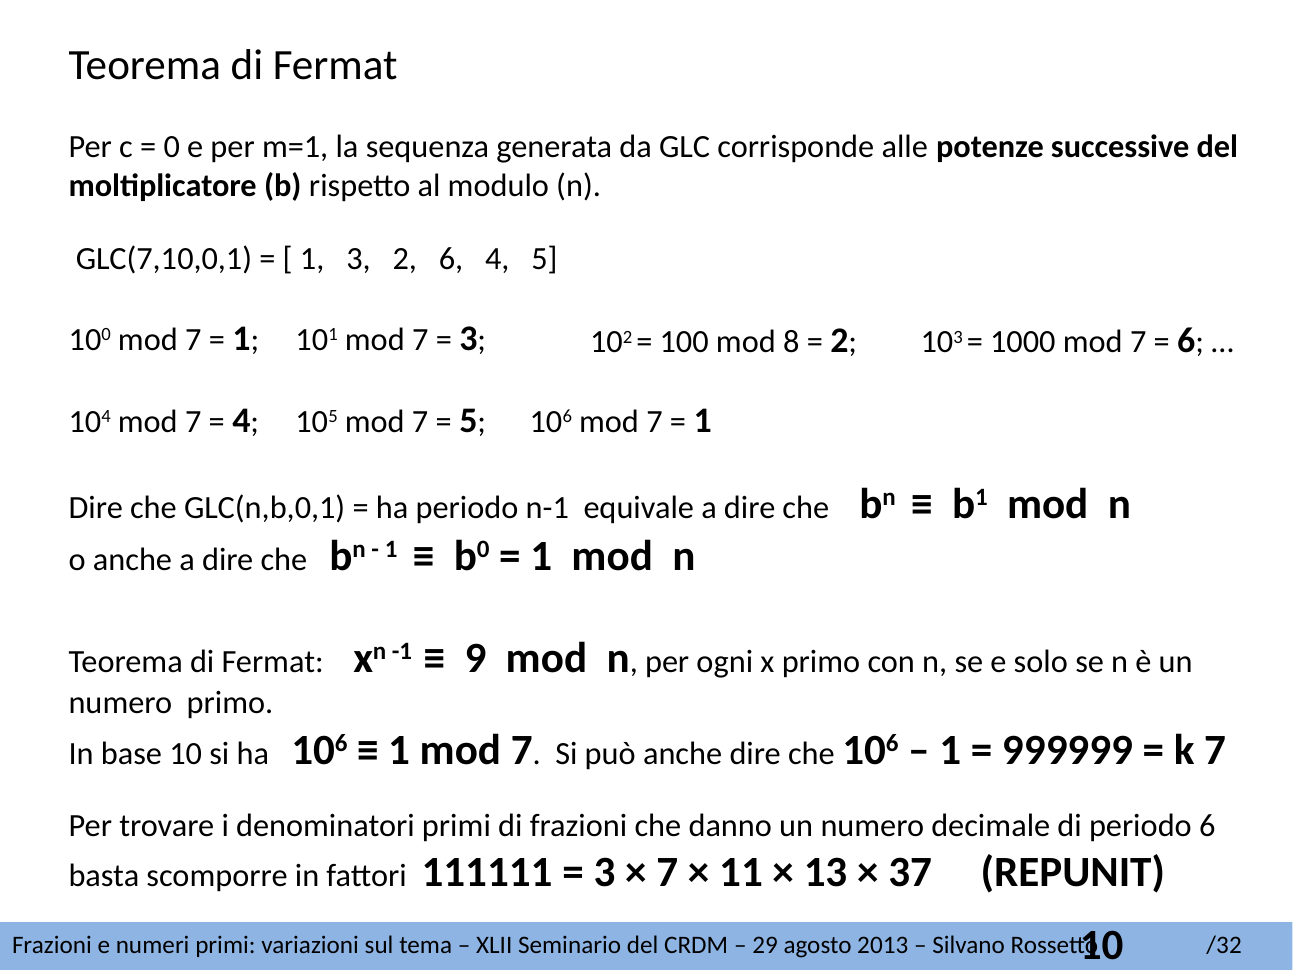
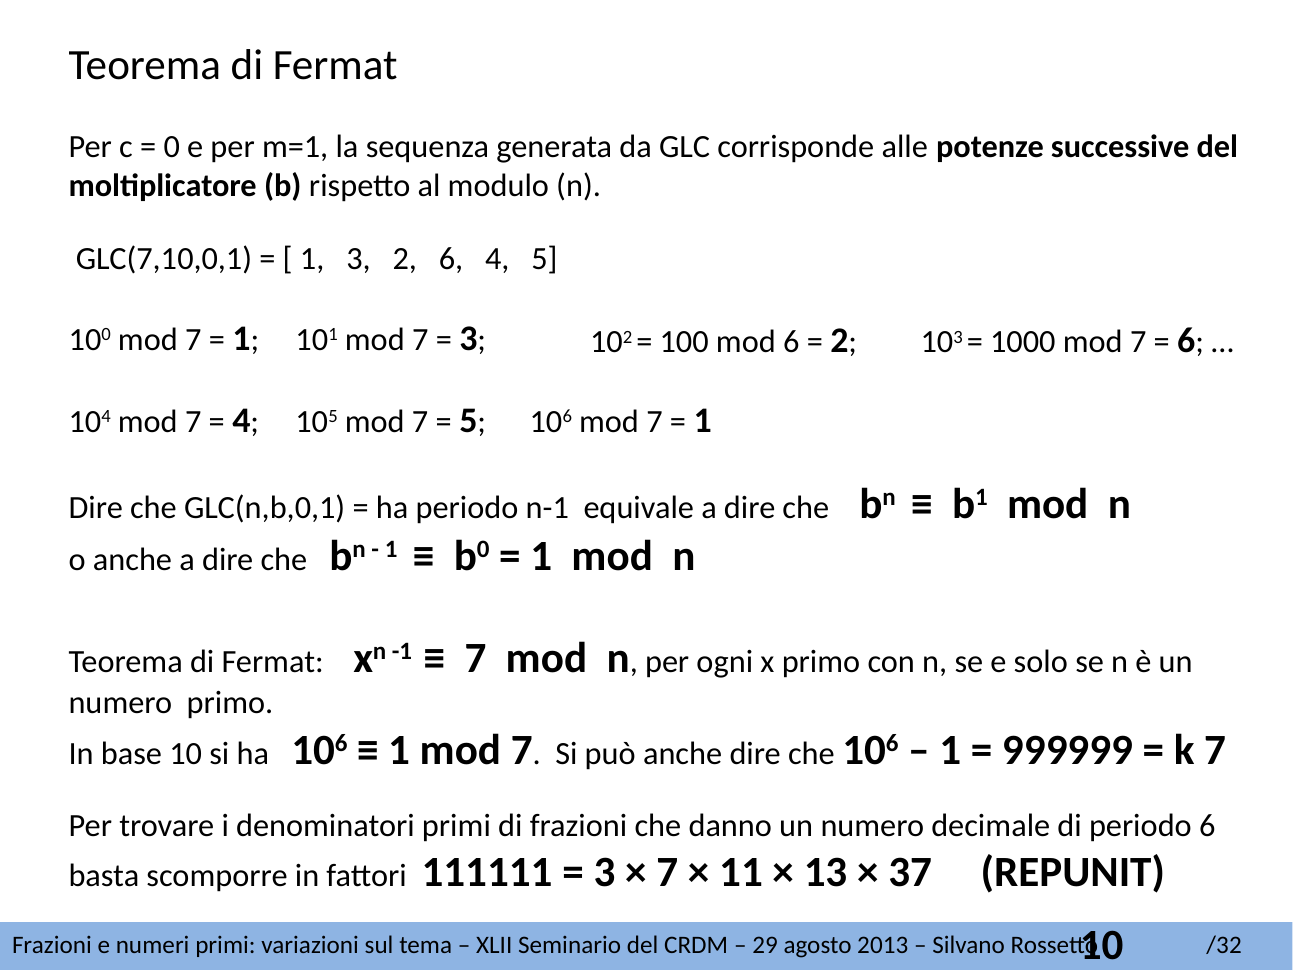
mod 8: 8 -> 6 (791, 342)
9: 9 -> 7 (475, 658)
